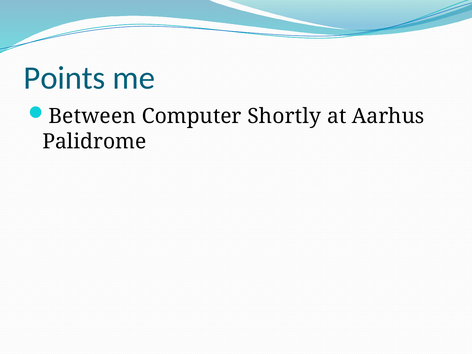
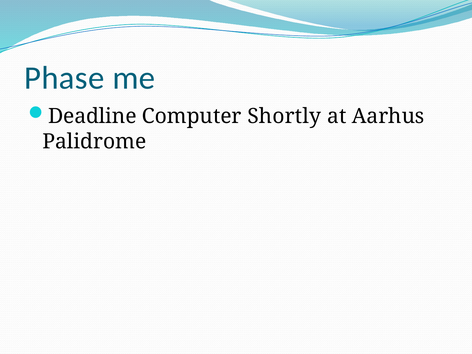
Points: Points -> Phase (64, 78)
Between: Between -> Deadline (92, 116)
